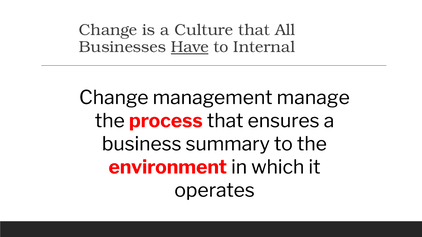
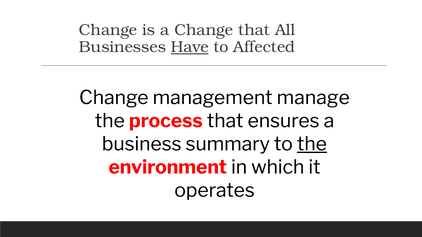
a Culture: Culture -> Change (204, 30)
Internal: Internal -> Affected (264, 47)
the underline: none -> present (312, 144)
